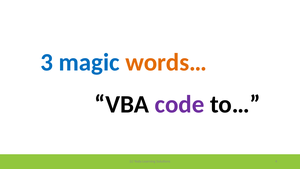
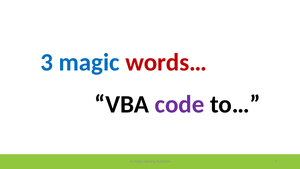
words… colour: orange -> red (166, 62)
